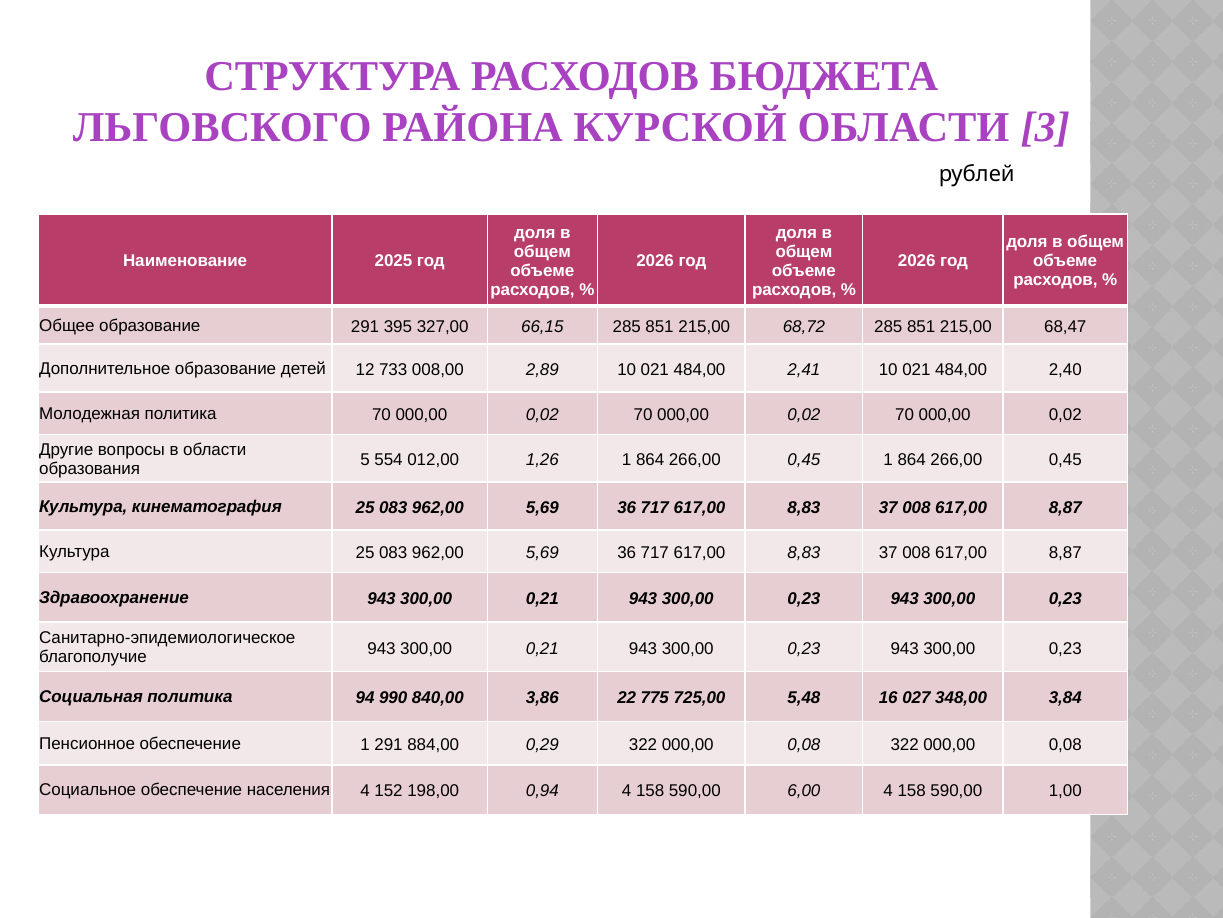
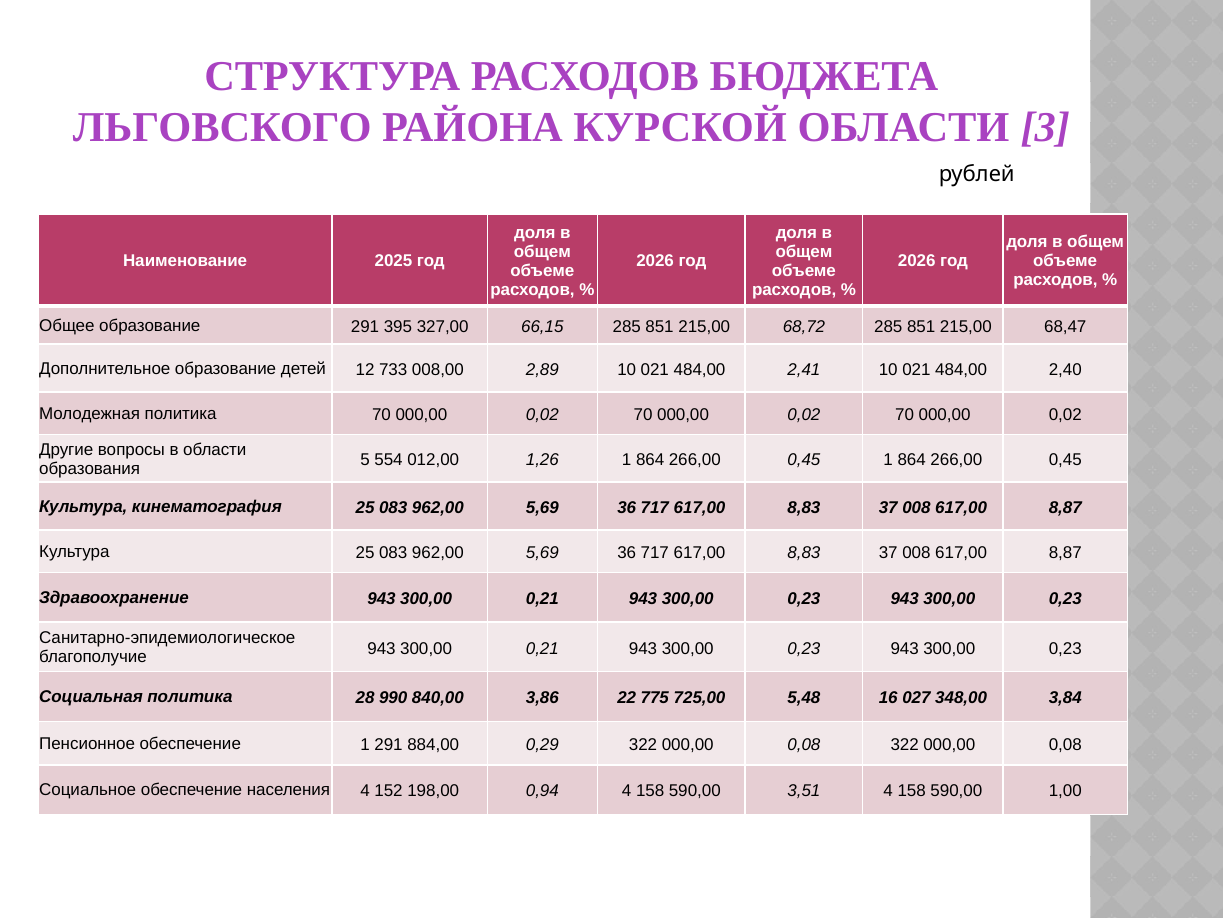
94: 94 -> 28 (365, 698)
6,00: 6,00 -> 3,51 (804, 791)
